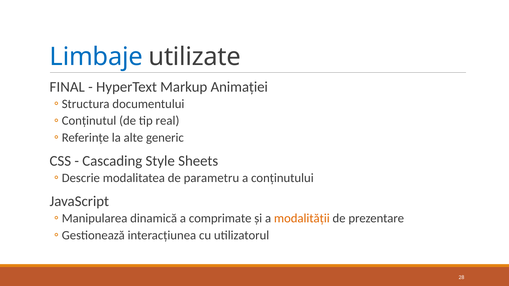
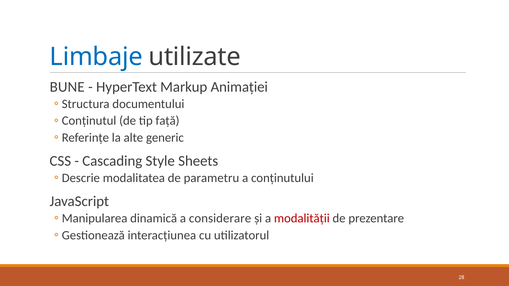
FINAL: FINAL -> BUNE (67, 87)
real: real -> față (168, 121)
comprimate: comprimate -> considerare (220, 219)
modalității colour: orange -> red (302, 219)
